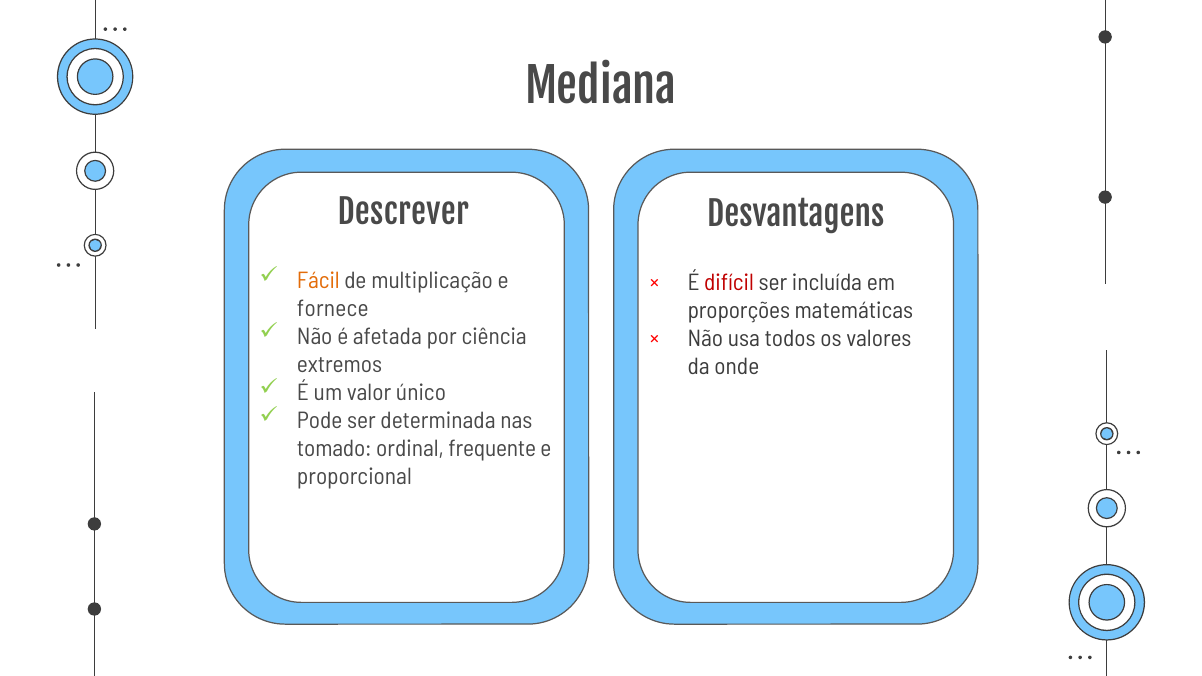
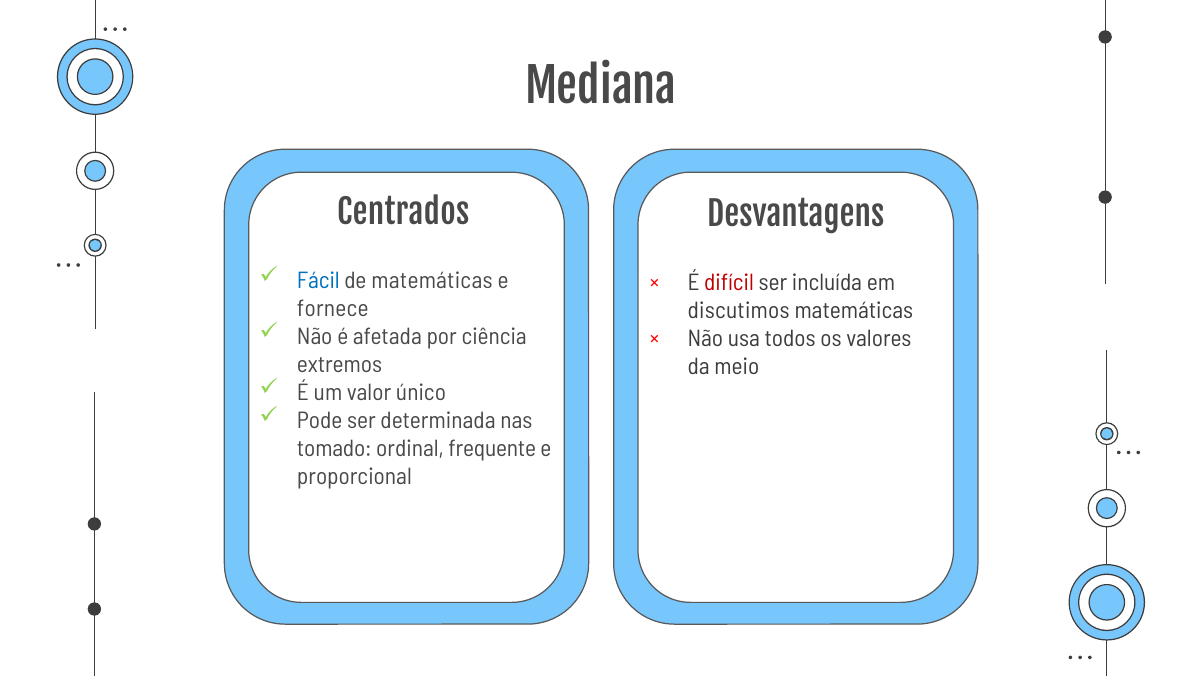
Descrever: Descrever -> Centrados (403, 213)
Fácil colour: orange -> blue (318, 281)
de multiplicação: multiplicação -> matemáticas (432, 281)
proporções: proporções -> discutimos (739, 311)
onde: onde -> meio (737, 367)
